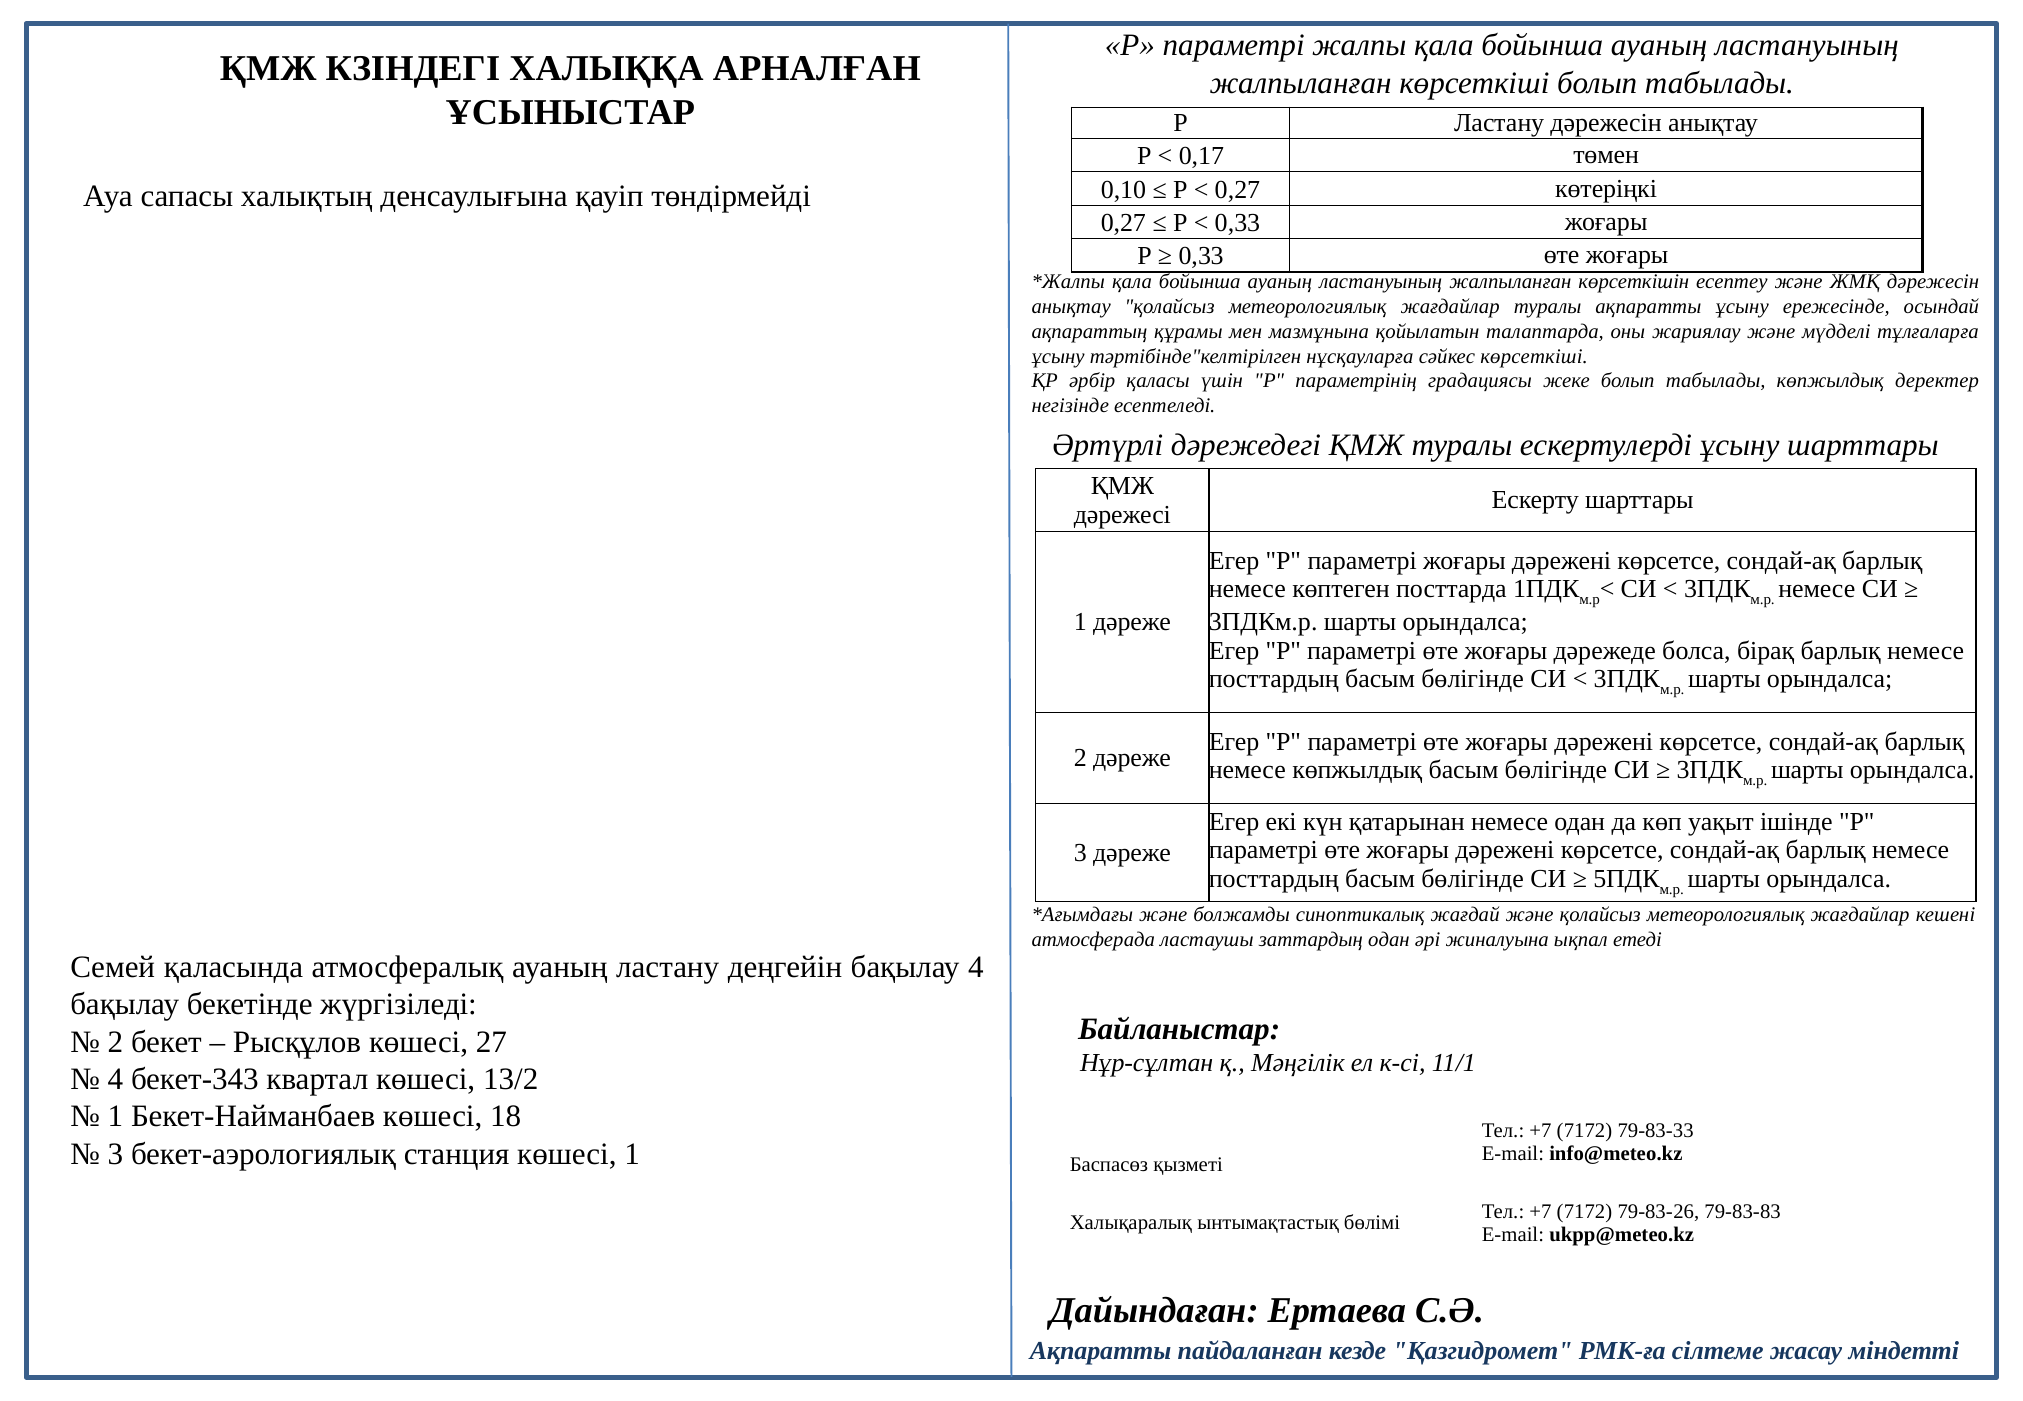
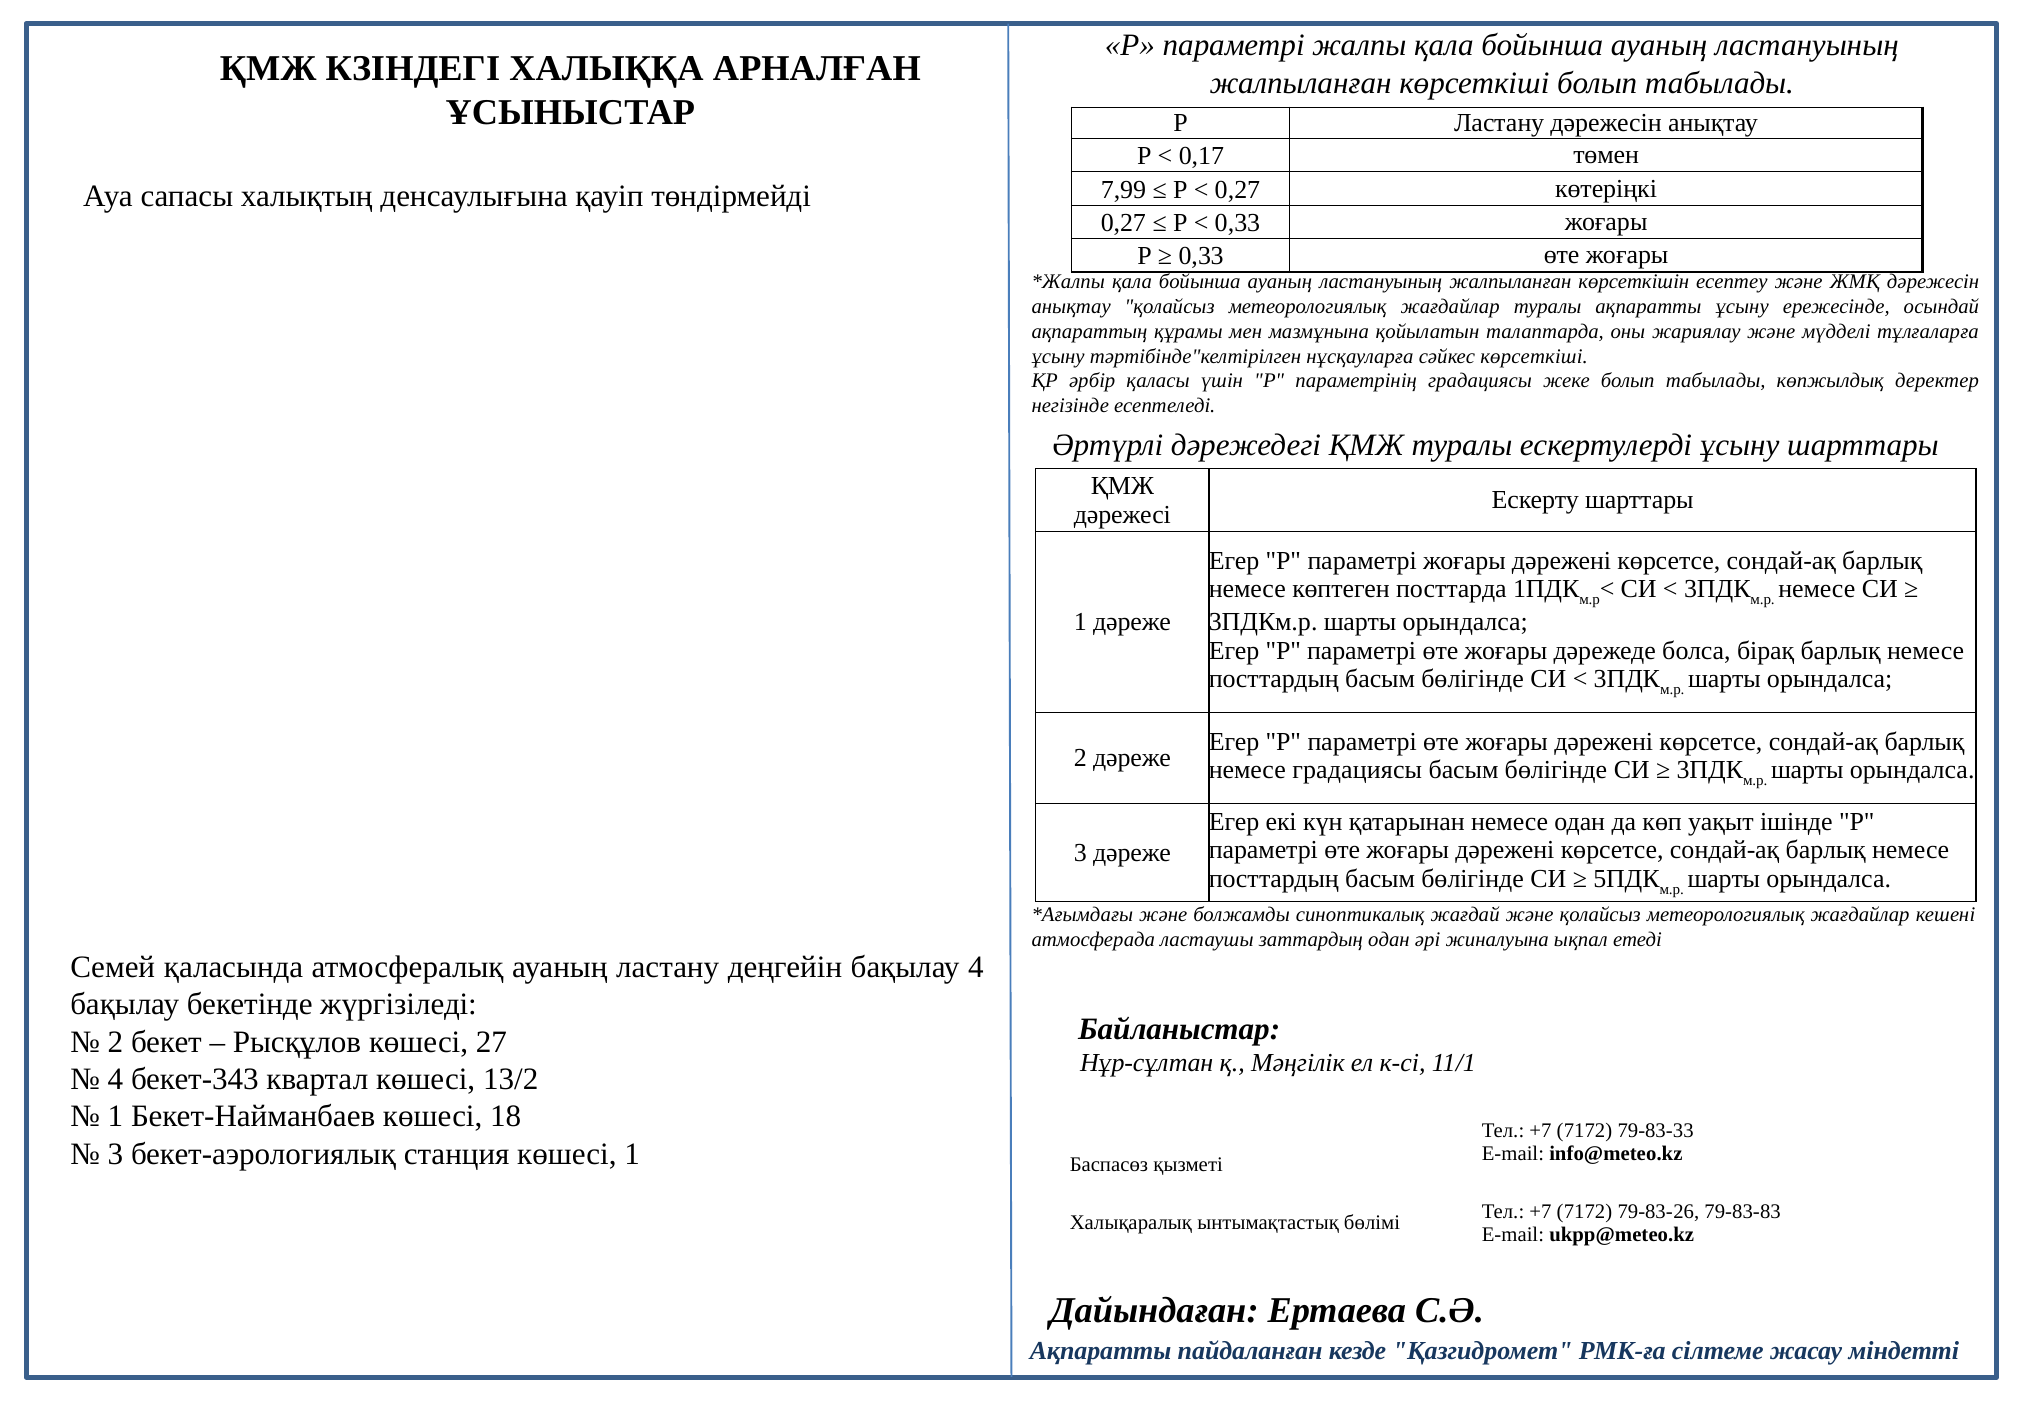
0,10: 0,10 -> 7,99 (1123, 190)
немесе көпжылдық: көпжылдық -> градациясы (1357, 770)
